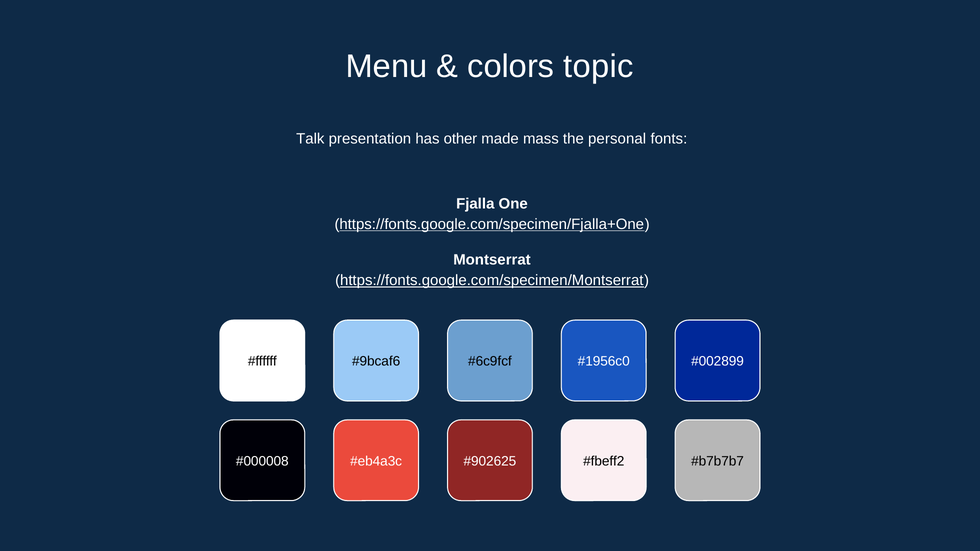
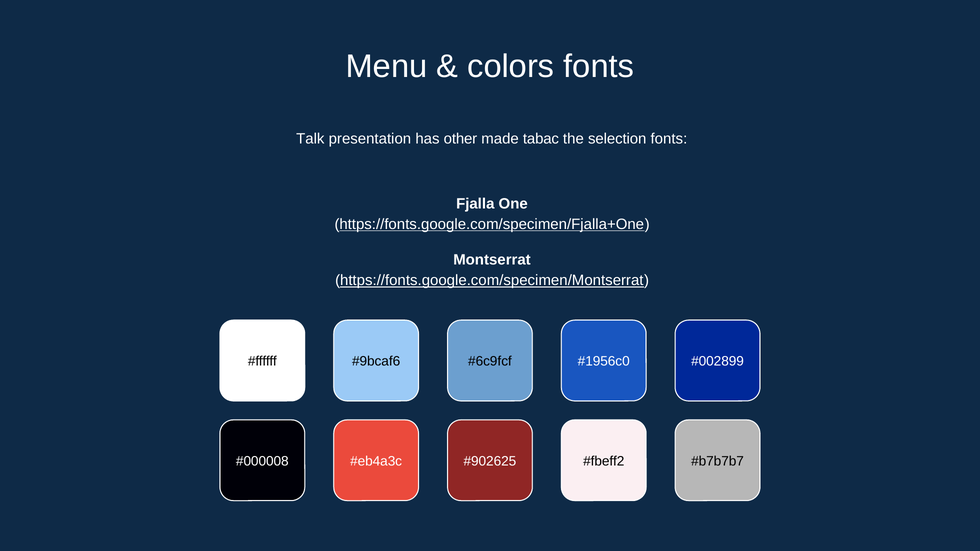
colors topic: topic -> fonts (599, 66)
mass: mass -> tabac (541, 139)
personal: personal -> selection (617, 139)
